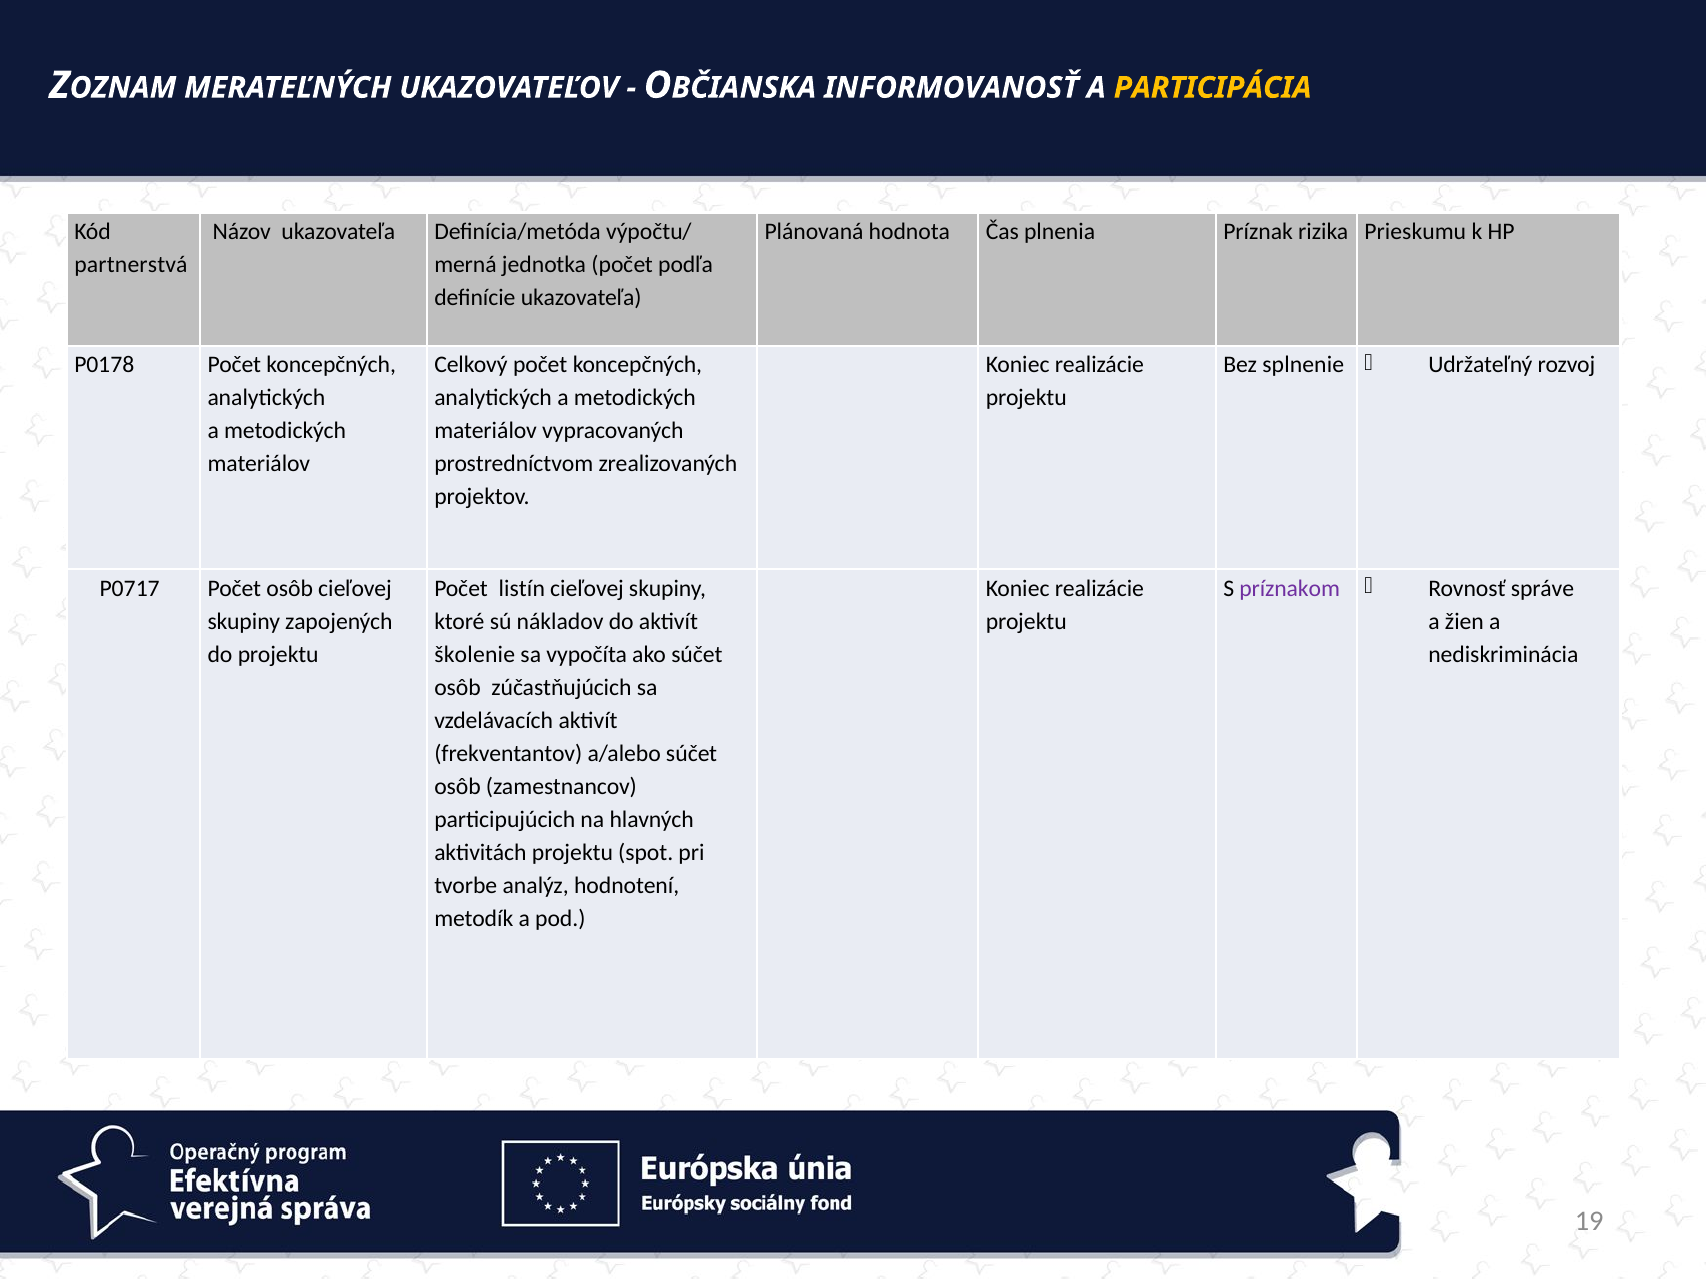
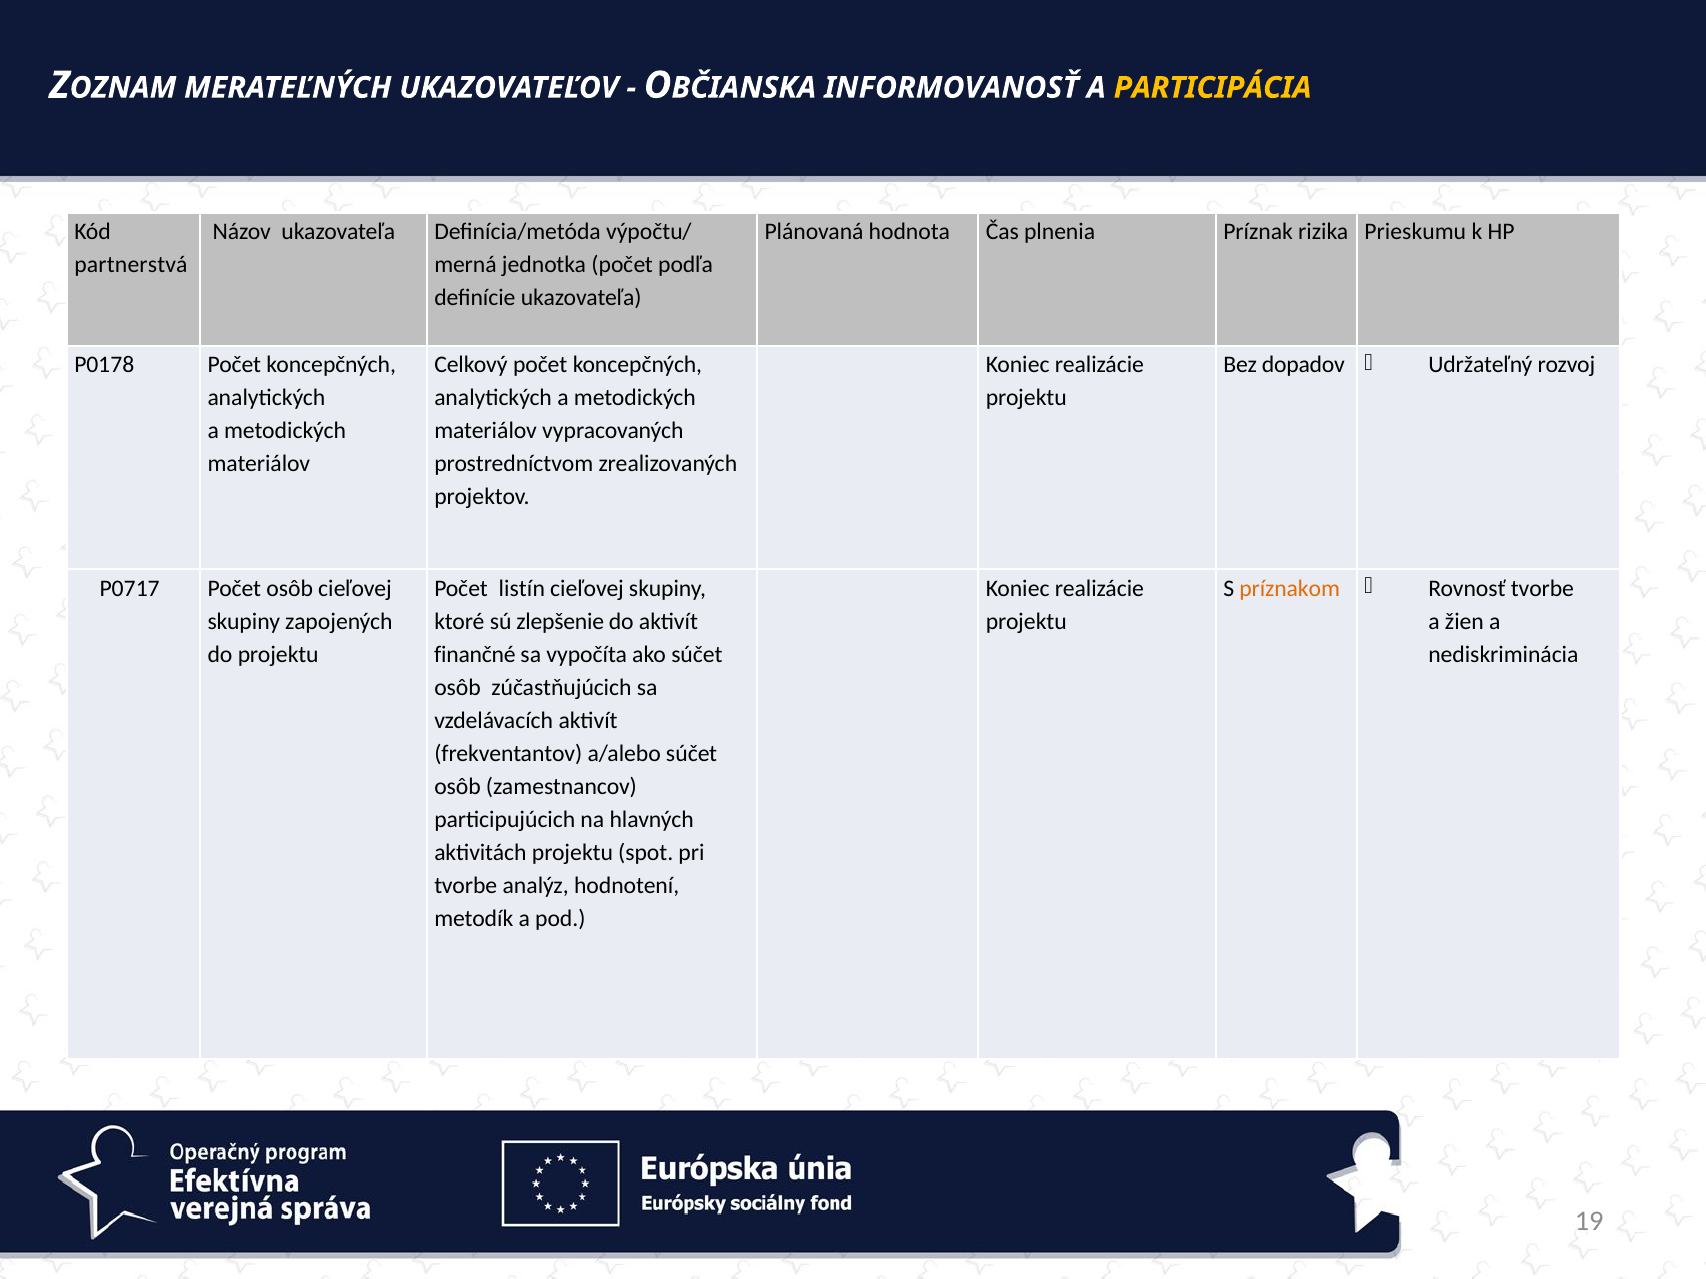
splnenie: splnenie -> dopadov (1303, 365)
príznakom colour: purple -> orange (1290, 589)
Rovnosť správe: správe -> tvorbe (1542, 589)
nákladov: nákladov -> zlepšenie (560, 622)
školenie: školenie -> finančné (475, 655)
